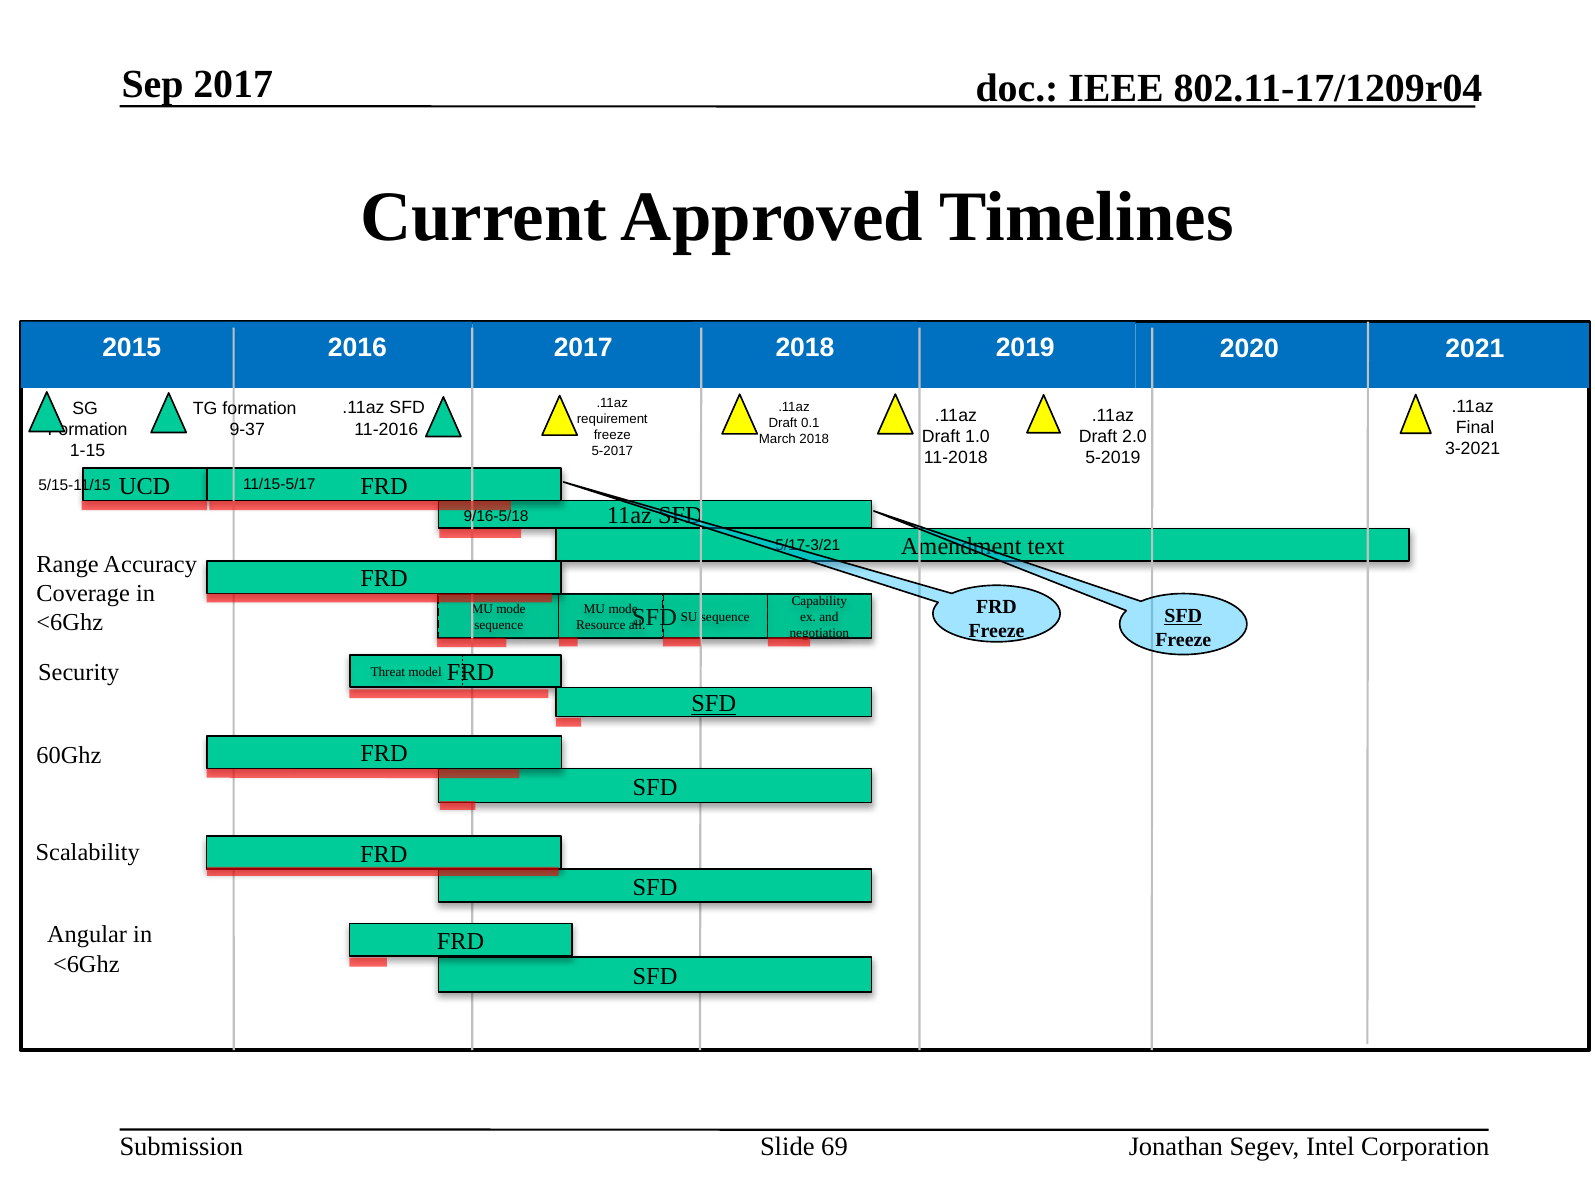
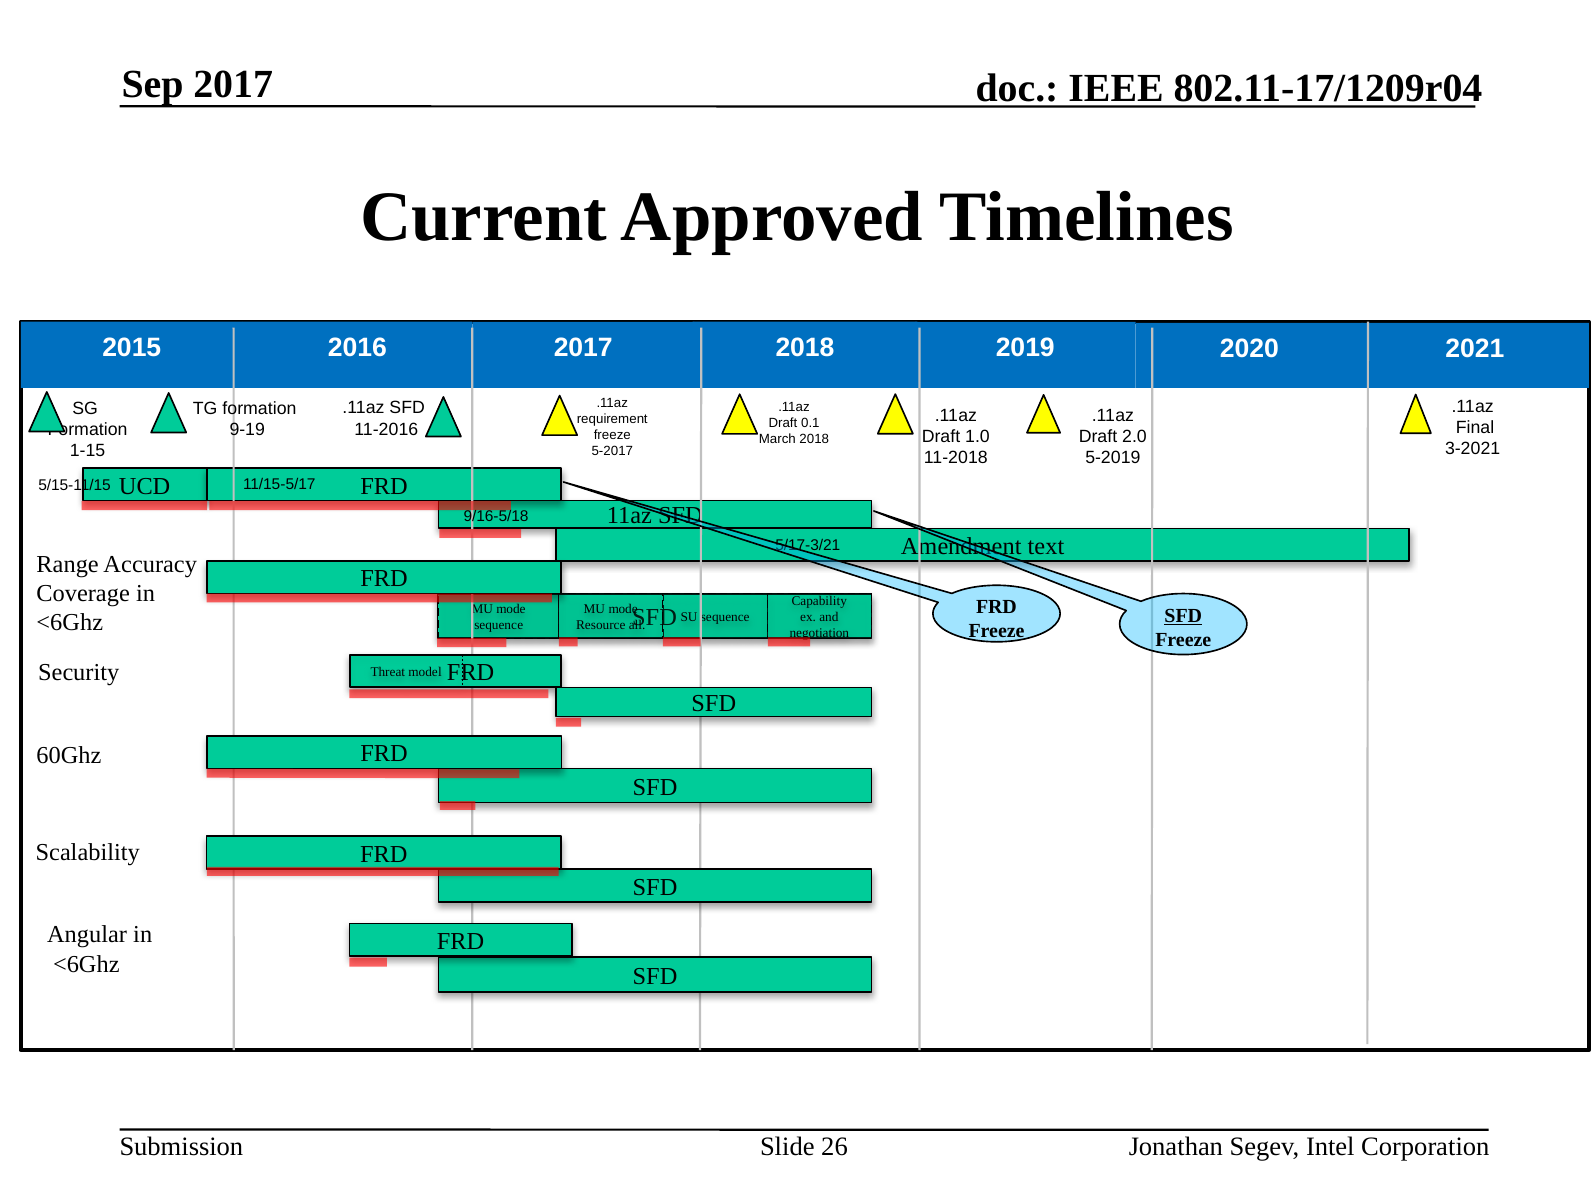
9-37: 9-37 -> 9-19 (247, 430)
SFD underline: present -> none (714, 704)
69: 69 -> 26 (835, 1147)
